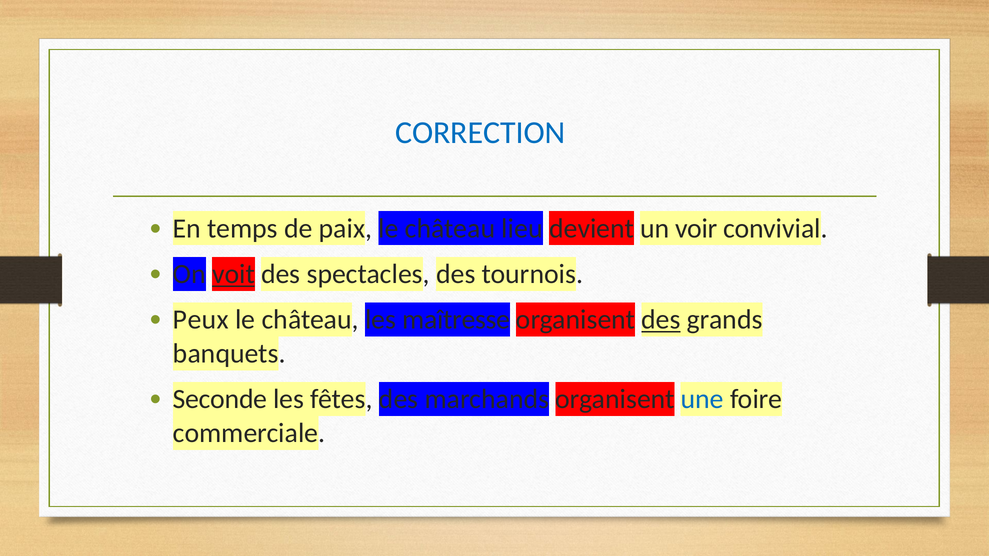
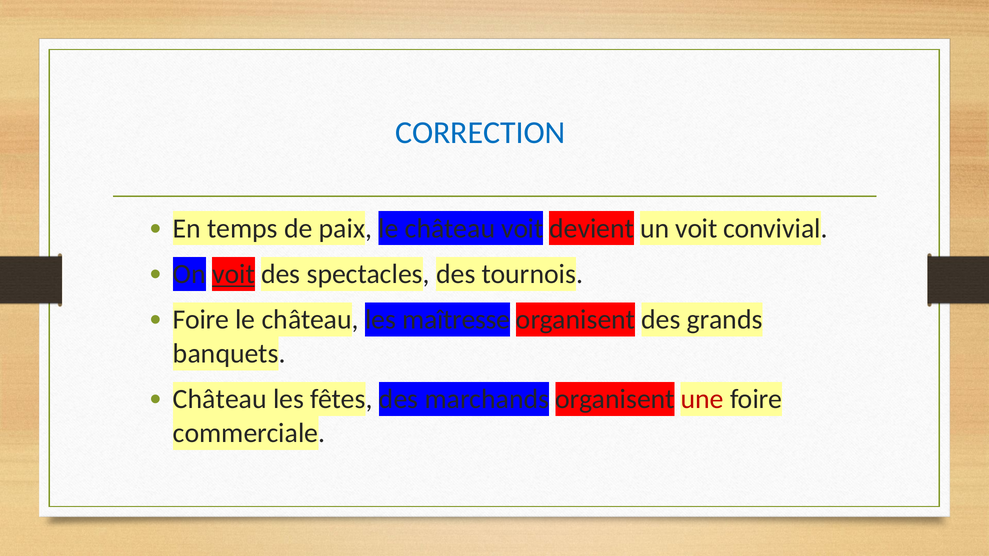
château lieu: lieu -> voit (522, 229)
un voir: voir -> voit (696, 229)
Peux: Peux -> Foire (201, 320)
des underline: present -> none (661, 320)
Seconde: Seconde -> Château (220, 399)
une colour: blue -> red (702, 399)
